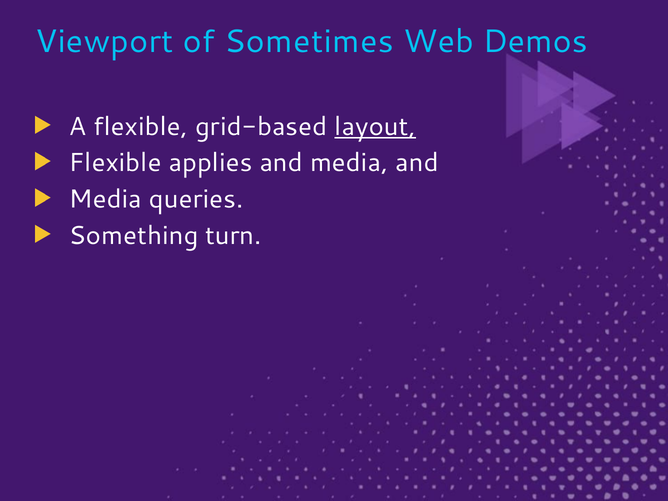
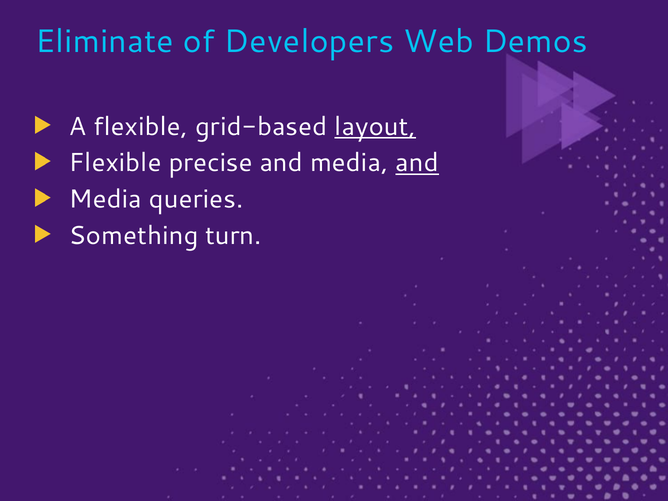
Viewport: Viewport -> Eliminate (104, 42)
Sometimes: Sometimes -> Developers (309, 42)
applies: applies -> precise (211, 163)
and underline: none -> present (417, 163)
